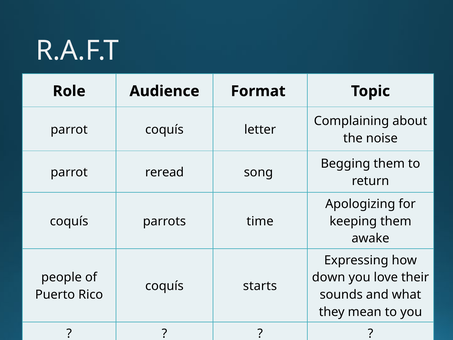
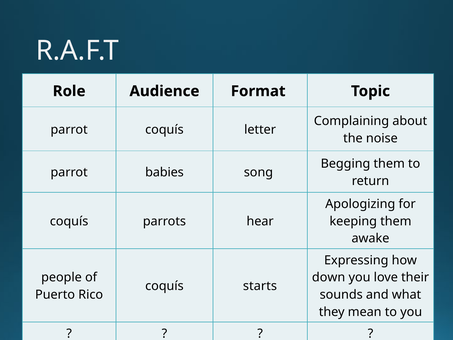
reread: reread -> babies (164, 172)
time: time -> hear (260, 221)
